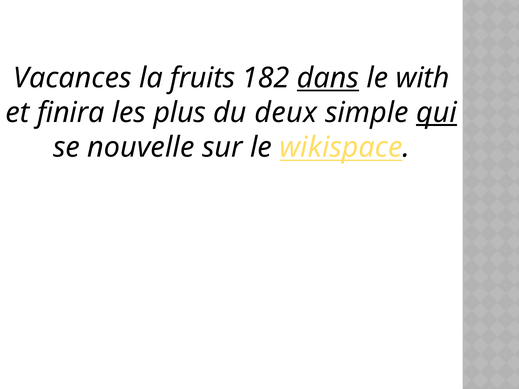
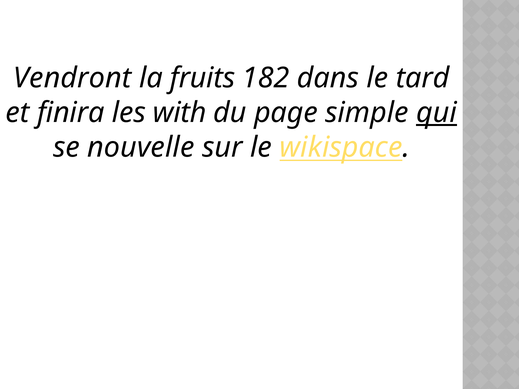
Vacances: Vacances -> Vendront (72, 78)
dans underline: present -> none (328, 78)
with: with -> tard (423, 78)
plus: plus -> with (180, 113)
deux: deux -> page (286, 113)
